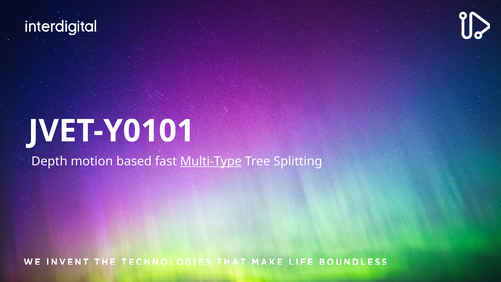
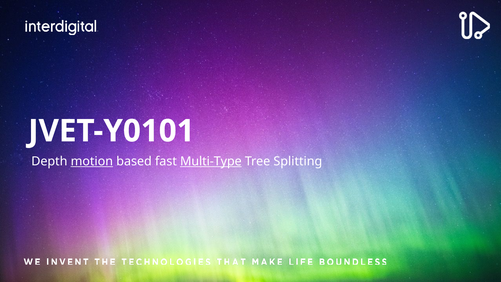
motion underline: none -> present (92, 161)
